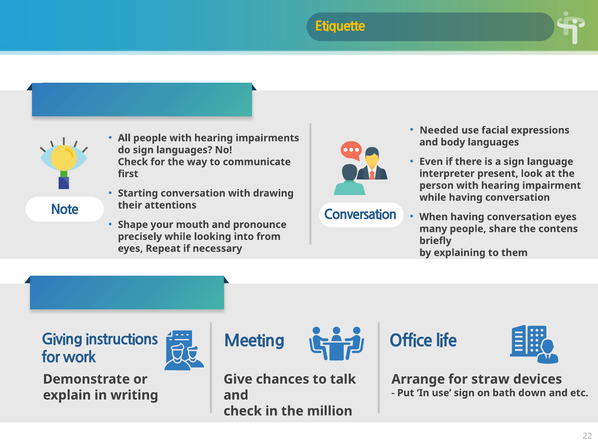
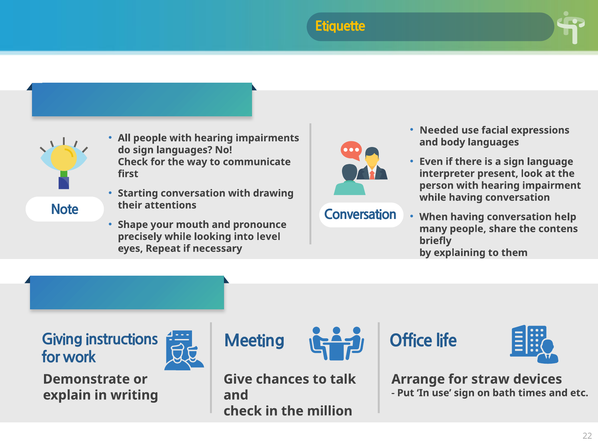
conversation eyes: eyes -> help (565, 217)
from: from -> level (268, 237)
down: down -> times (532, 393)
